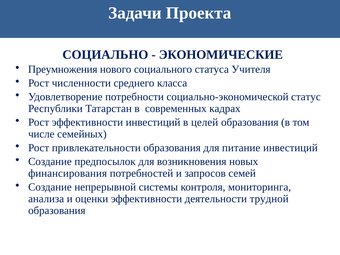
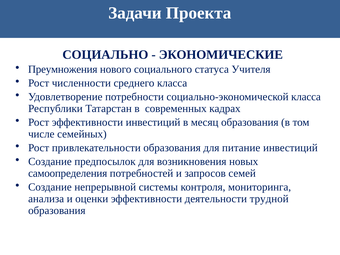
социально-экономической статус: статус -> класса (306, 97)
целей: целей -> месяц (205, 122)
финансирования: финансирования -> самоопределения (68, 173)
